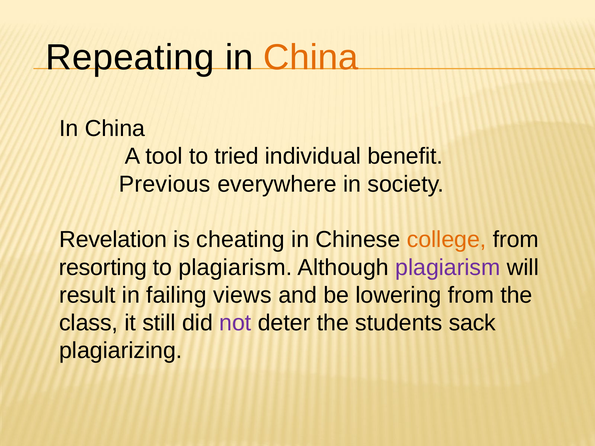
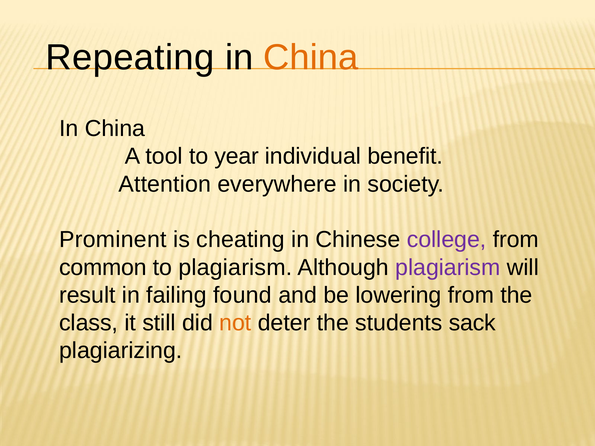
tried: tried -> year (237, 156)
Previous: Previous -> Attention (165, 184)
Revelation: Revelation -> Prominent (113, 240)
college colour: orange -> purple (447, 240)
resorting: resorting -> common (103, 268)
views: views -> found (242, 295)
not colour: purple -> orange (235, 323)
